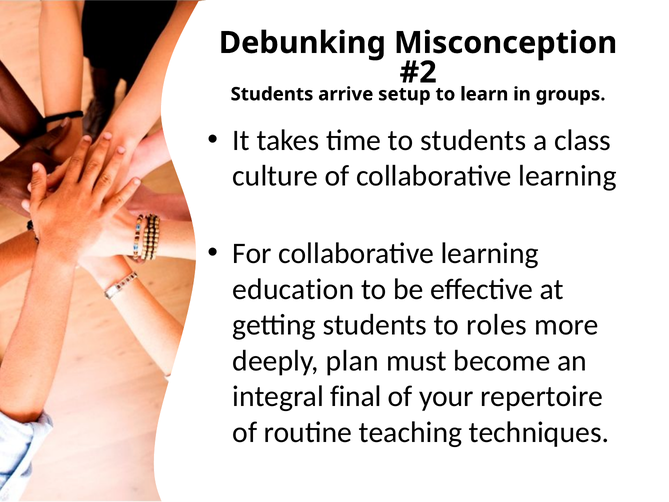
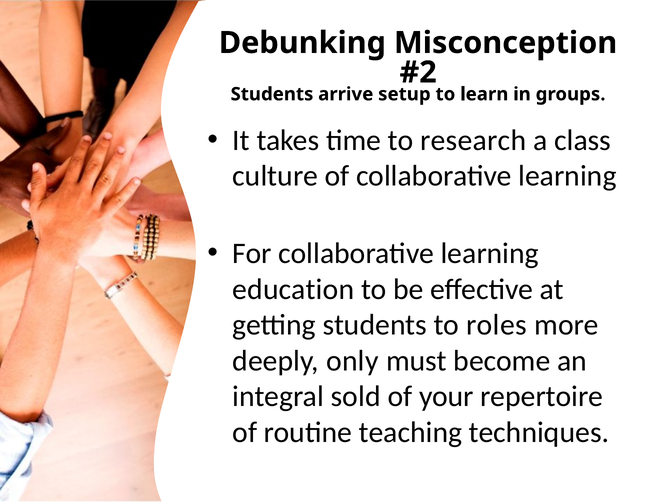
to students: students -> research (473, 140)
plan: plan -> only (352, 361)
final: final -> sold (356, 396)
